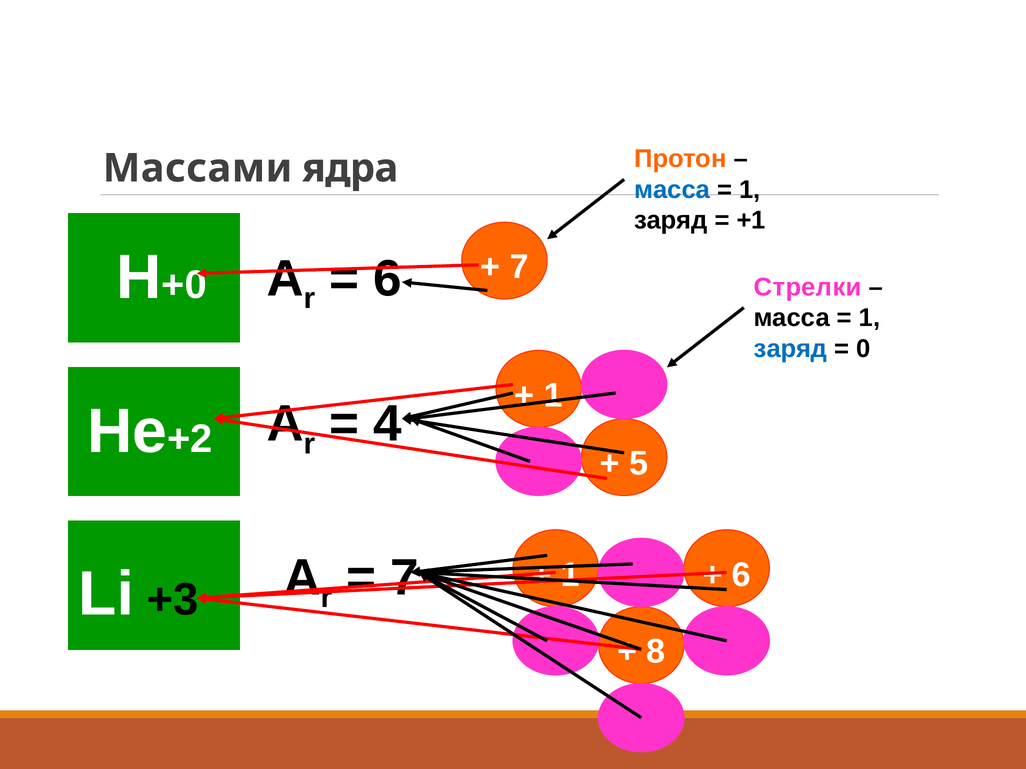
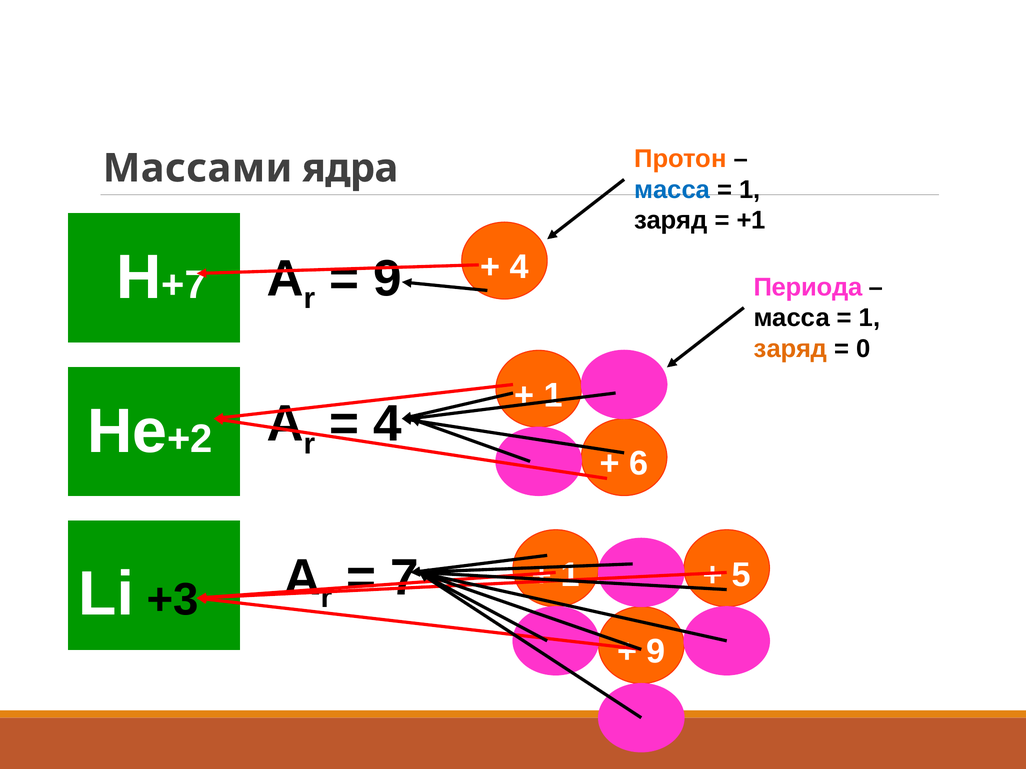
+0: +0 -> +7 (184, 285)
6: 6 -> 9 (387, 279)
7: 7 -> 4 (519, 267)
Стрелки: Стрелки -> Периода (808, 287)
заряд colour: blue -> orange (791, 349)
5: 5 -> 6 (639, 464)
6: 6 -> 5 (741, 575)
8: 8 -> 9 (656, 652)
